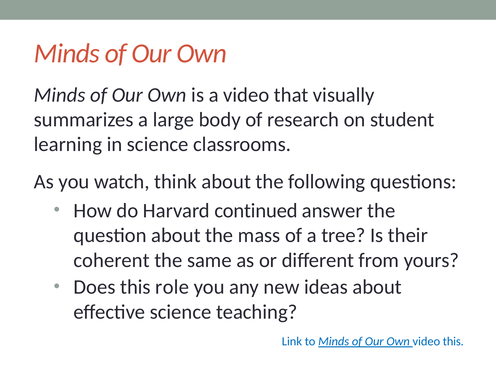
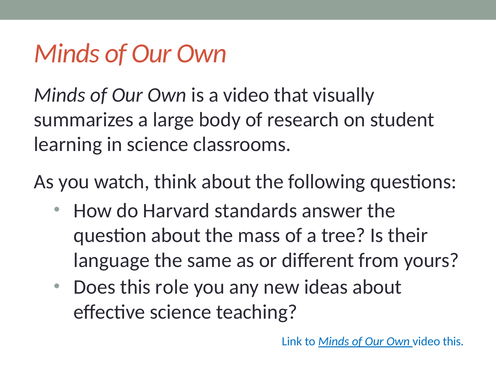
continued: continued -> standards (256, 211)
coherent: coherent -> language (112, 260)
